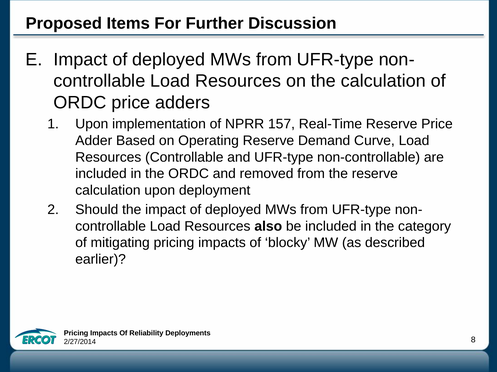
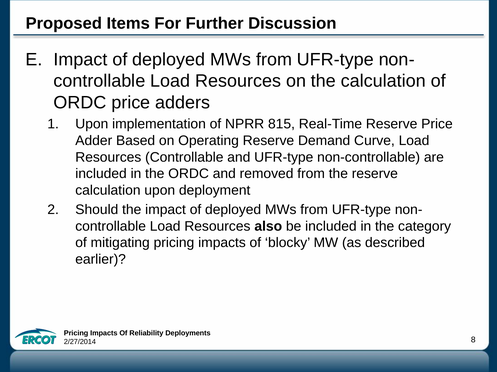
157: 157 -> 815 (282, 124)
